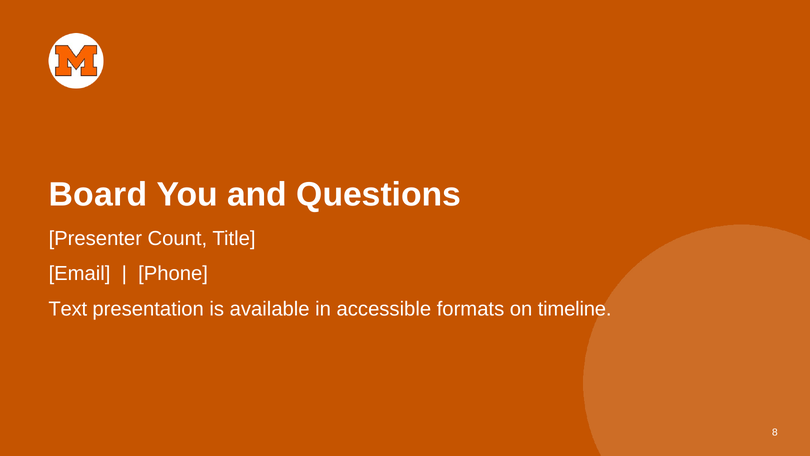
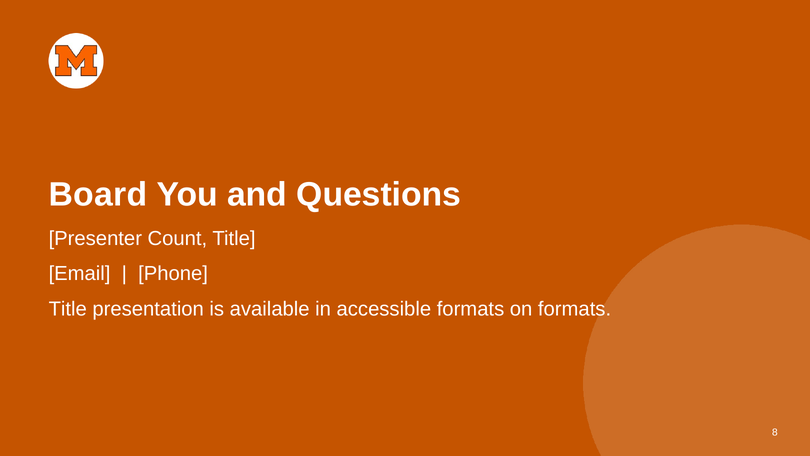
Text: Text -> Title (68, 309)
on timeline: timeline -> formats (575, 309)
